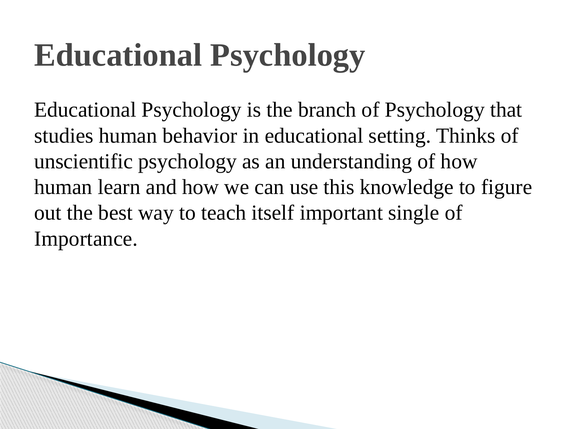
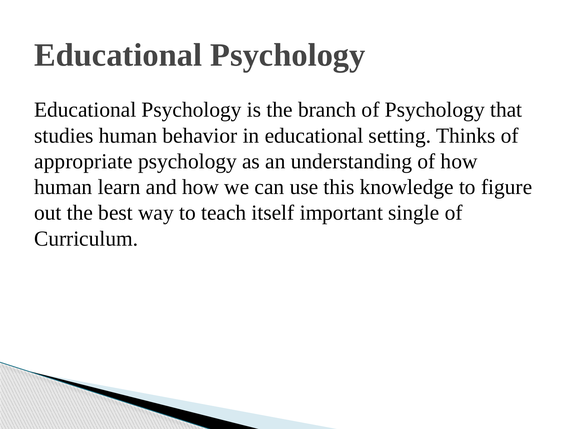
unscientific: unscientific -> appropriate (83, 161)
Importance: Importance -> Curriculum (86, 238)
